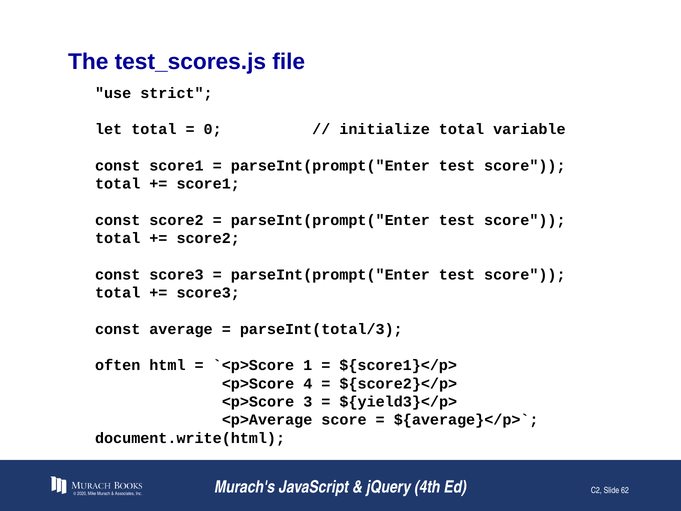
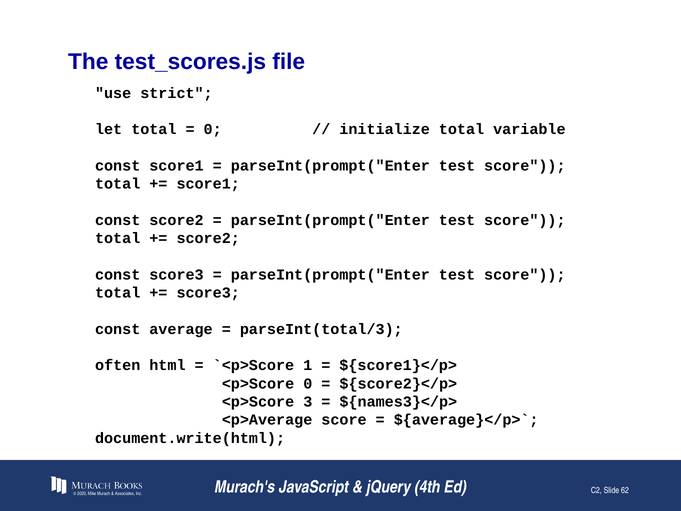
<p>Score 4: 4 -> 0 (308, 383)
${yield3}</p>: ${yield3}</p> -> ${names3}</p> (398, 402)
